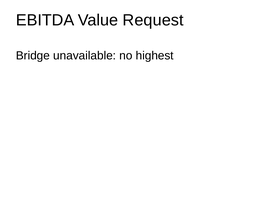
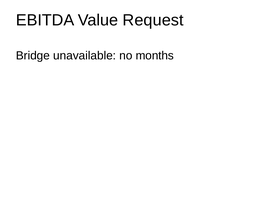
highest: highest -> months (155, 56)
